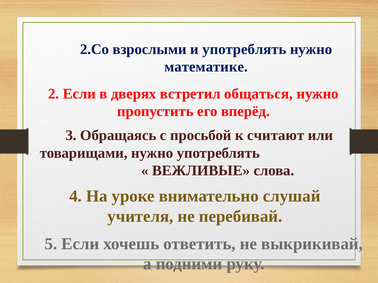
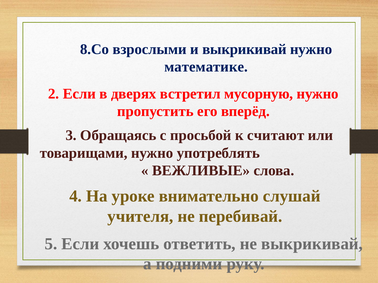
2.Со: 2.Со -> 8.Со (95, 49)
и употреблять: употреблять -> выкрикивай (244, 49)
общаться: общаться -> мусорную (259, 94)
